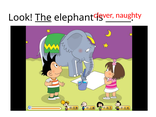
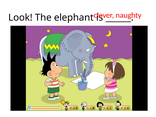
The underline: present -> none (43, 18)
